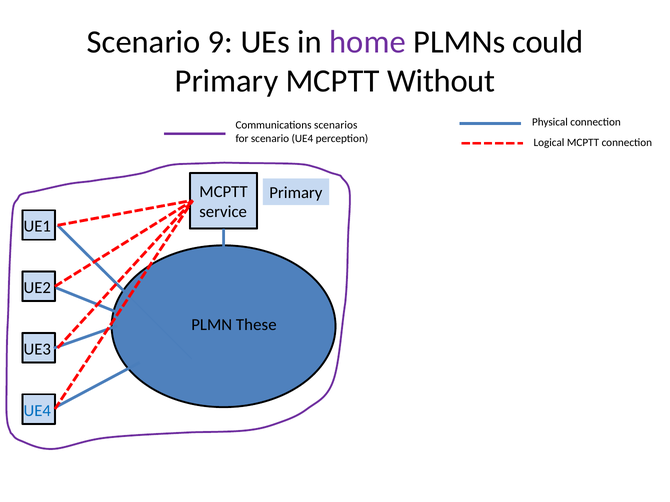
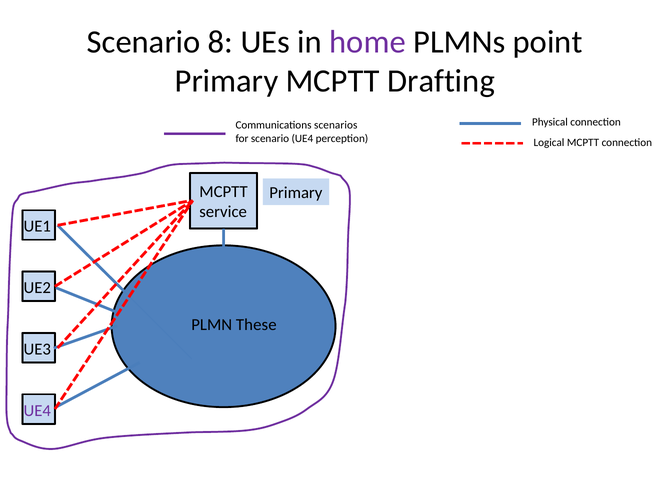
9: 9 -> 8 (221, 42)
could: could -> point (548, 42)
Without: Without -> Drafting (441, 81)
UE4 colour: blue -> purple (37, 411)
